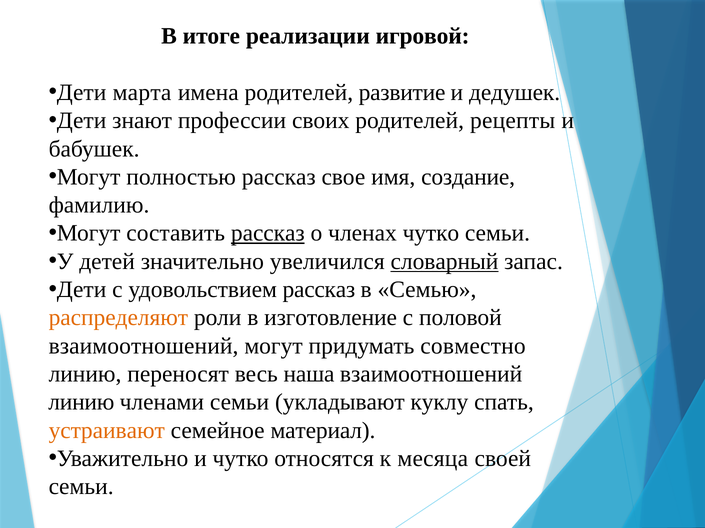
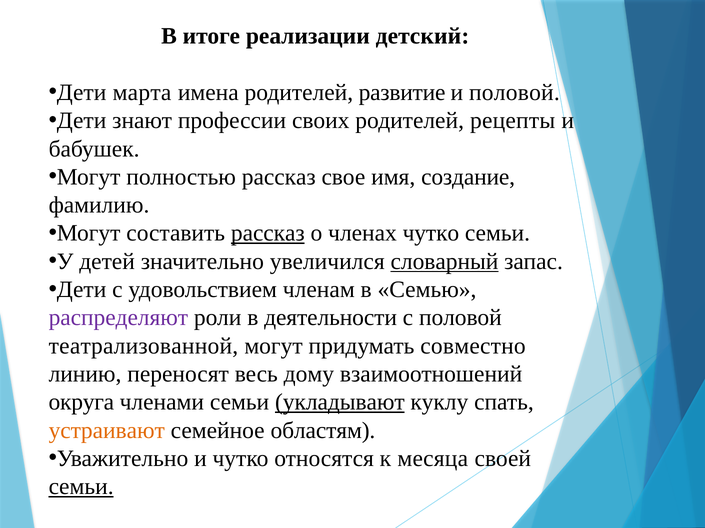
игровой: игровой -> детский (422, 36)
и дедушек: дедушек -> половой (514, 93)
удовольствием рассказ: рассказ -> членам (319, 290)
распределяют colour: orange -> purple (118, 318)
изготовление: изготовление -> деятельности (331, 318)
взаимоотношений: взаимоотношений -> театрализованной (143, 346)
наша: наша -> дому (309, 375)
линию: линию -> округа (81, 403)
укладывают underline: none -> present (340, 403)
материал: материал -> областям (323, 431)
семьи underline: none -> present (81, 487)
